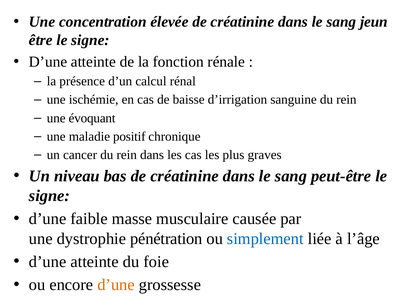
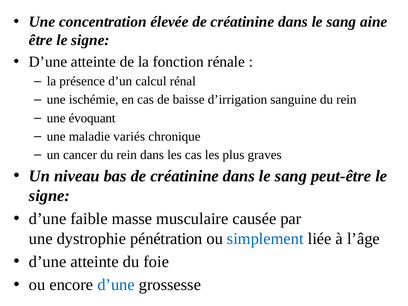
jeun: jeun -> aine (374, 22)
positif: positif -> variés (129, 136)
d’une colour: orange -> blue (116, 285)
